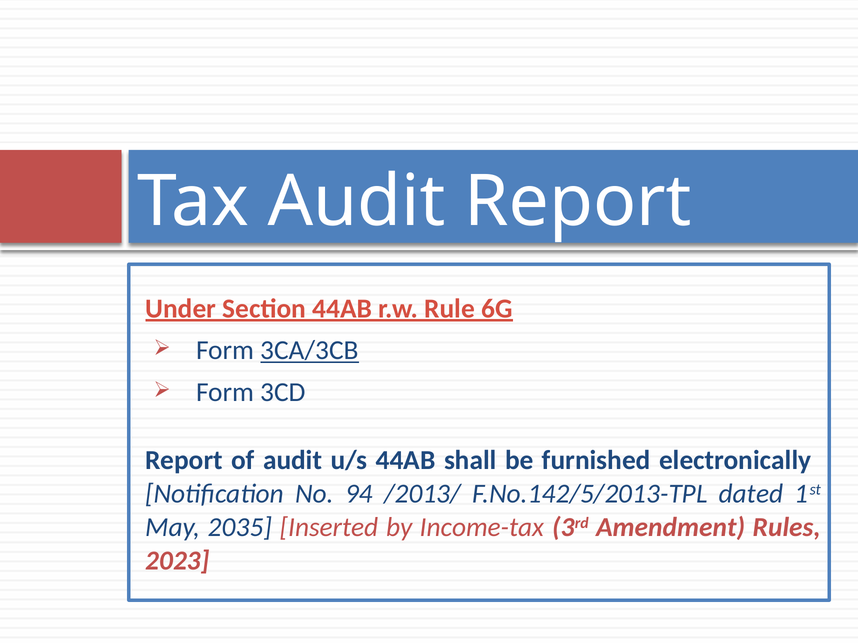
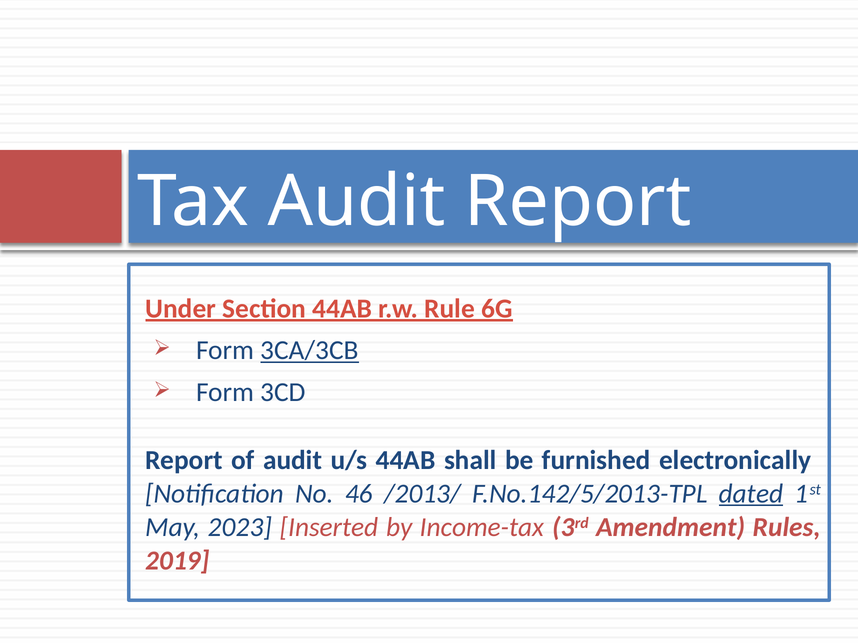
94: 94 -> 46 (359, 494)
dated underline: none -> present (751, 494)
2035: 2035 -> 2023 (240, 528)
2023: 2023 -> 2019 (178, 561)
